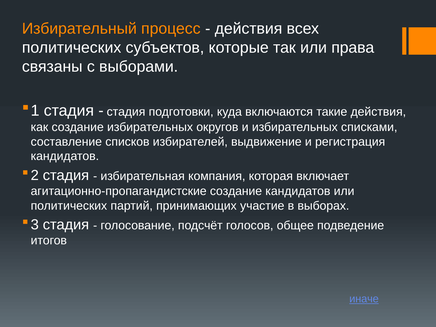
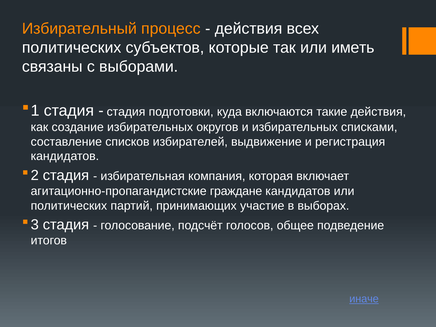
права: права -> иметь (353, 48)
агитационно-пропагандистские создание: создание -> граждане (236, 191)
